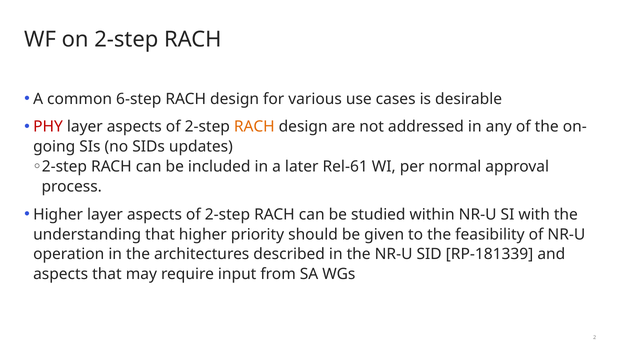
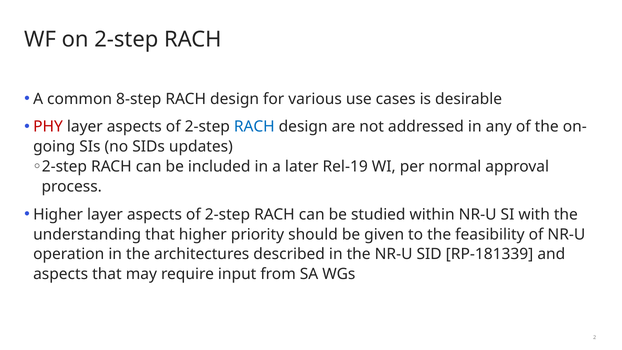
6-step: 6-step -> 8-step (139, 99)
RACH colour: orange -> blue (254, 127)
Rel-61: Rel-61 -> Rel-19 (345, 167)
